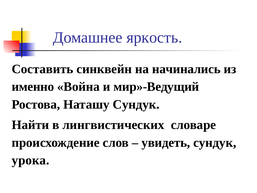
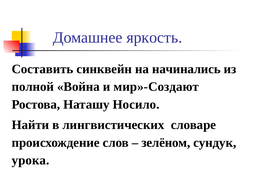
именно: именно -> полной (33, 87)
мир»-Ведущий: мир»-Ведущий -> мир»-Создают (156, 87)
Наташу Сундук: Сундук -> Носило (136, 104)
увидеть: увидеть -> зелёном (166, 142)
